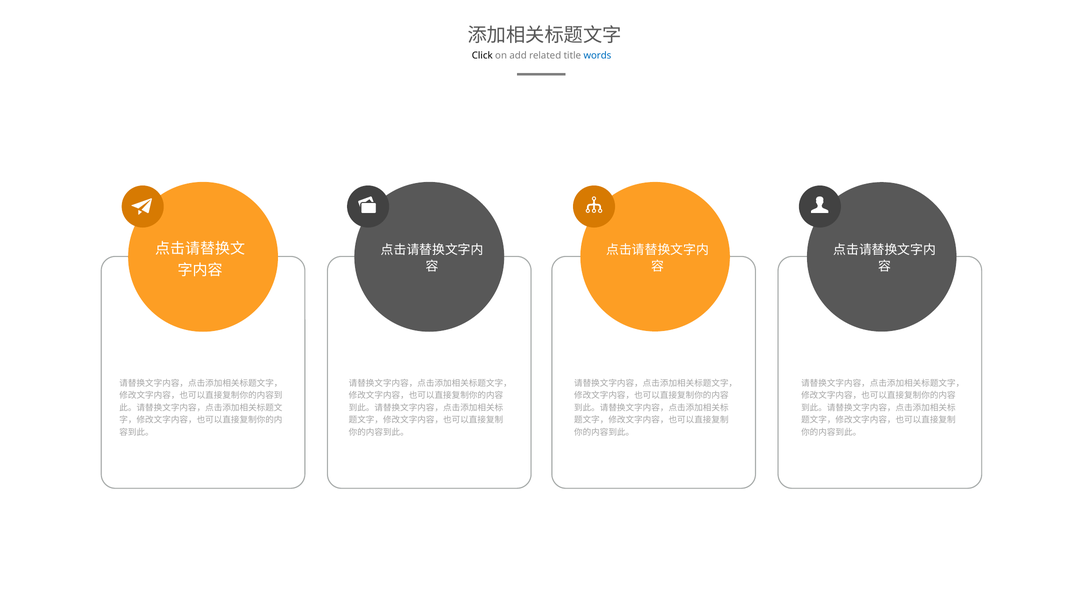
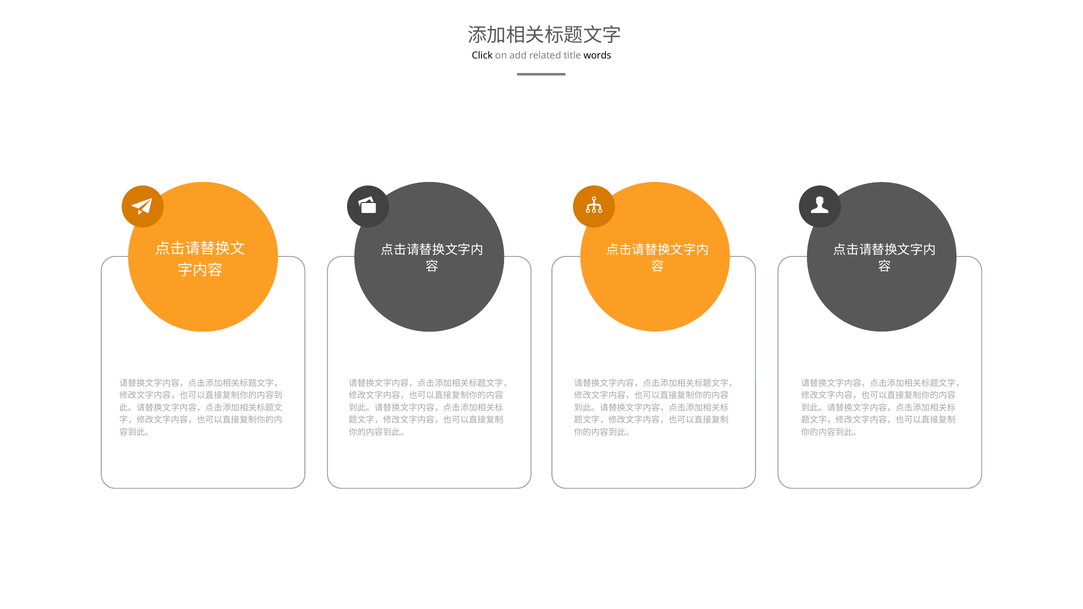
words colour: blue -> black (597, 55)
